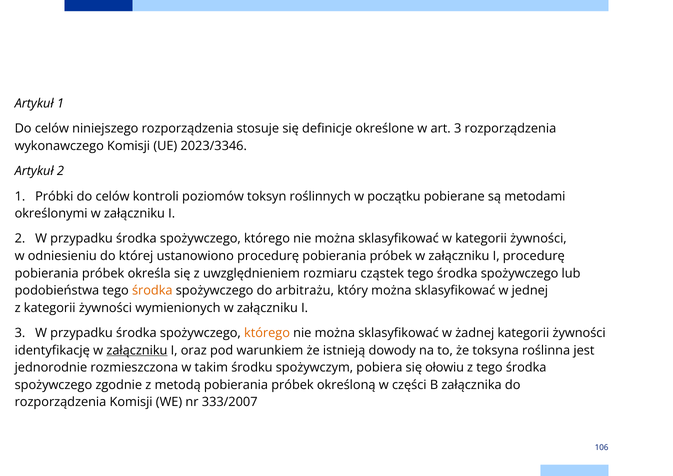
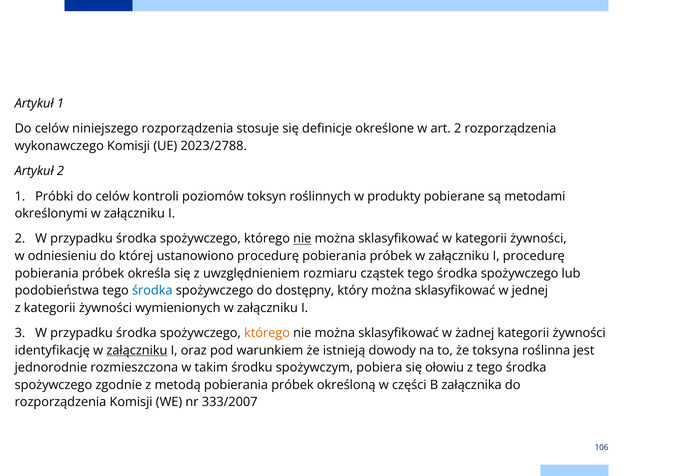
art 3: 3 -> 2 (458, 129)
2023/3346: 2023/3346 -> 2023/2788 (214, 146)
początku: początku -> produkty (394, 196)
nie underline: none -> present (302, 239)
środka colour: orange -> blue (152, 291)
arbitrażu: arbitrażu -> dostępny (305, 291)
